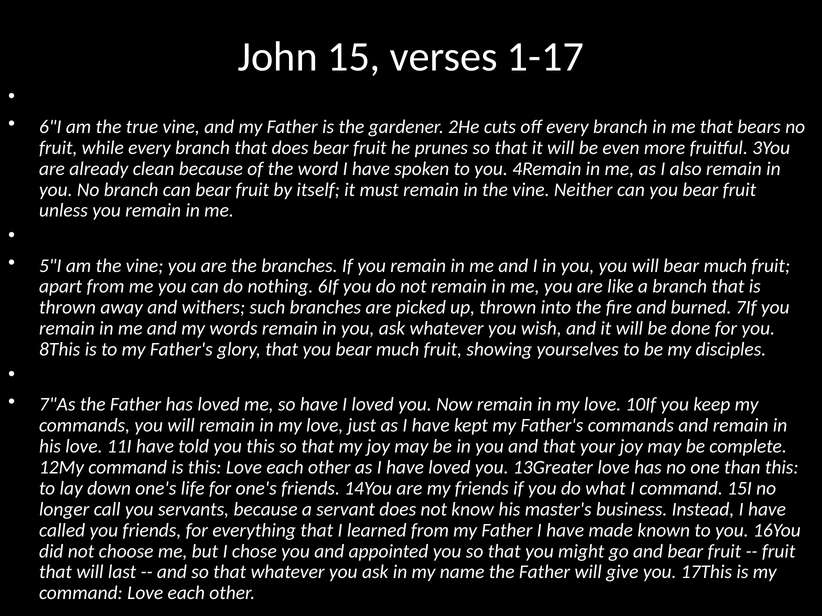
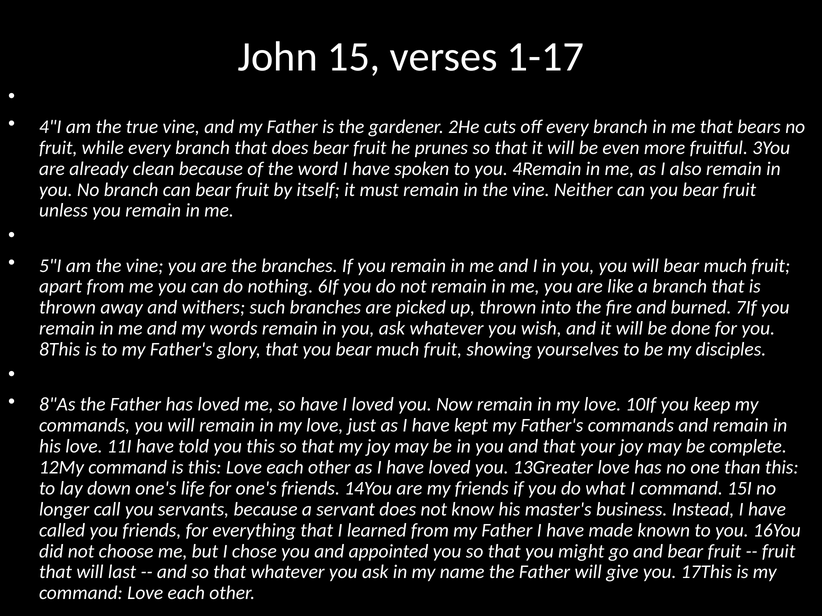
6"I: 6"I -> 4"I (50, 127)
7"As: 7"As -> 8"As (57, 405)
